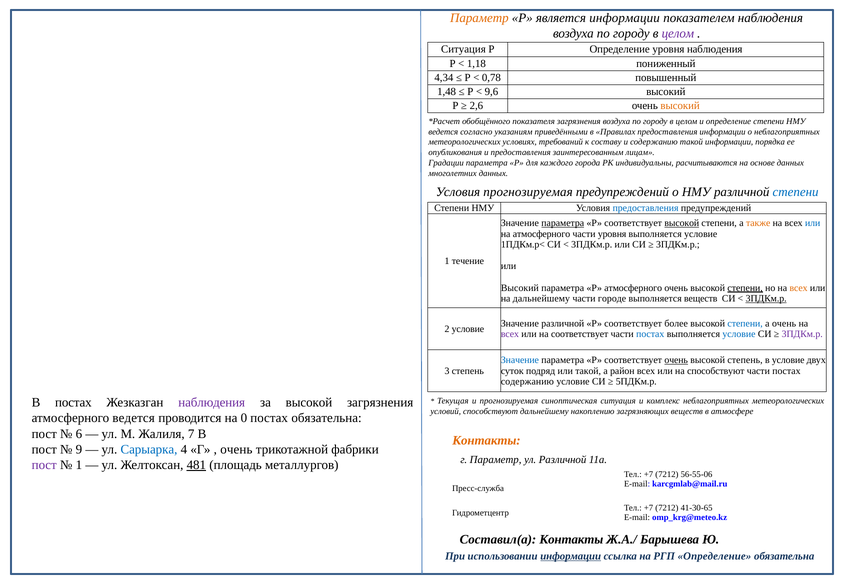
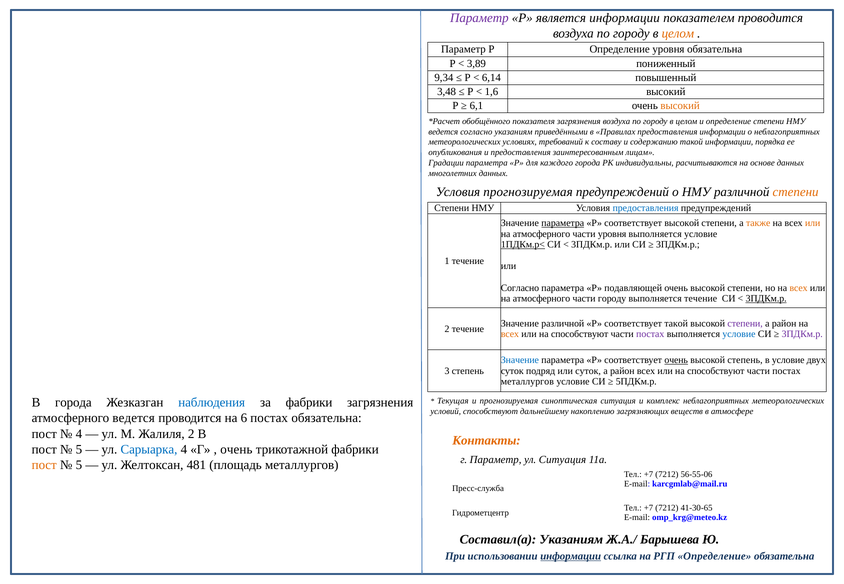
Параметр colour: orange -> purple (479, 18)
показателем наблюдения: наблюдения -> проводится (770, 18)
целом colour: purple -> orange (678, 33)
Ситуация: Ситуация -> Параметр (463, 49)
уровня наблюдения: наблюдения -> обязательна (715, 49)
1,18: 1,18 -> 3,89 (476, 64)
4,34: 4,34 -> 9,34 (444, 78)
0,78: 0,78 -> 6,14 (491, 78)
1,48: 1,48 -> 3,48 (447, 92)
9,6: 9,6 -> 1,6 (491, 92)
2,6: 2,6 -> 6,1 (476, 106)
степени colour: blue -> orange (796, 192)
высокой underline: present -> none (682, 223)
или colour: blue -> orange (813, 223)
1ПДКм.р< underline: none -> present (523, 245)
Высокий: Высокий -> Согласно (520, 288)
Р атмосферного: атмосферного -> подавляющей (633, 288)
степени underline: present -> none (745, 288)
дальнейшему: дальнейшему -> атмосферного (542, 299)
части городе: городе -> городу (612, 299)
выполняется веществ: веществ -> течение (701, 299)
соответствует более: более -> такой (676, 324)
степени colour: blue -> purple (745, 324)
очень: очень -> район (784, 324)
2 условие: условие -> течение (468, 329)
всех colour: purple -> orange (510, 334)
соответствует: соответствует -> способствуют (580, 334)
постах colour: blue -> purple (650, 334)
или такой: такой -> суток (588, 371)
содержанию: содержанию -> металлургов (527, 382)
В постах: постах -> города (73, 403)
наблюдения colour: purple -> blue (212, 403)
за высокой: высокой -> фабрики (309, 403)
0: 0 -> 6 (244, 418)
6: 6 -> 4 (79, 434)
Жалиля 7: 7 -> 2 (191, 434)
9: 9 -> 5 (79, 450)
ул Различной: Различной -> Ситуация (562, 460)
пост colour: purple -> orange (44, 465)
1: 1 -> 5 (79, 465)
481 underline: present -> none (196, 465)
Составил(а Контакты: Контакты -> Указаниям (571, 540)
